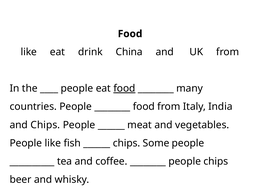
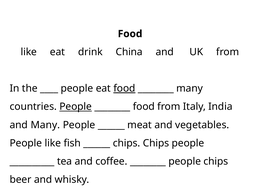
People underline: none -> present (76, 107)
and Chips: Chips -> Many (45, 125)
chips Some: Some -> Chips (156, 143)
